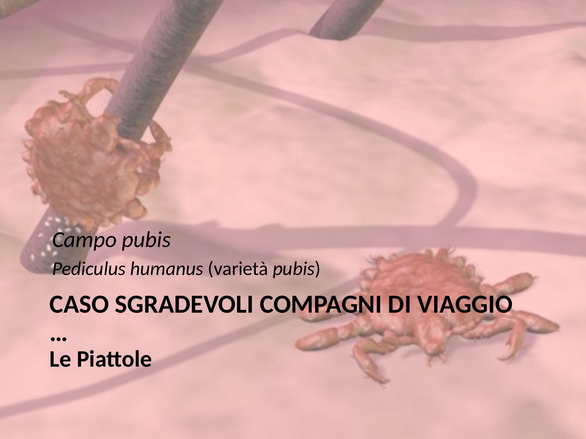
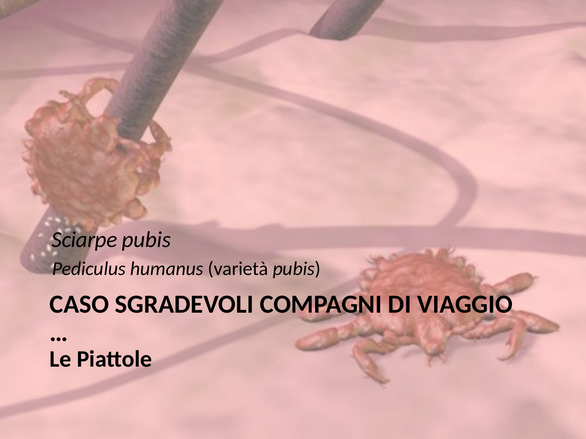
Campo: Campo -> Sciarpe (84, 240)
